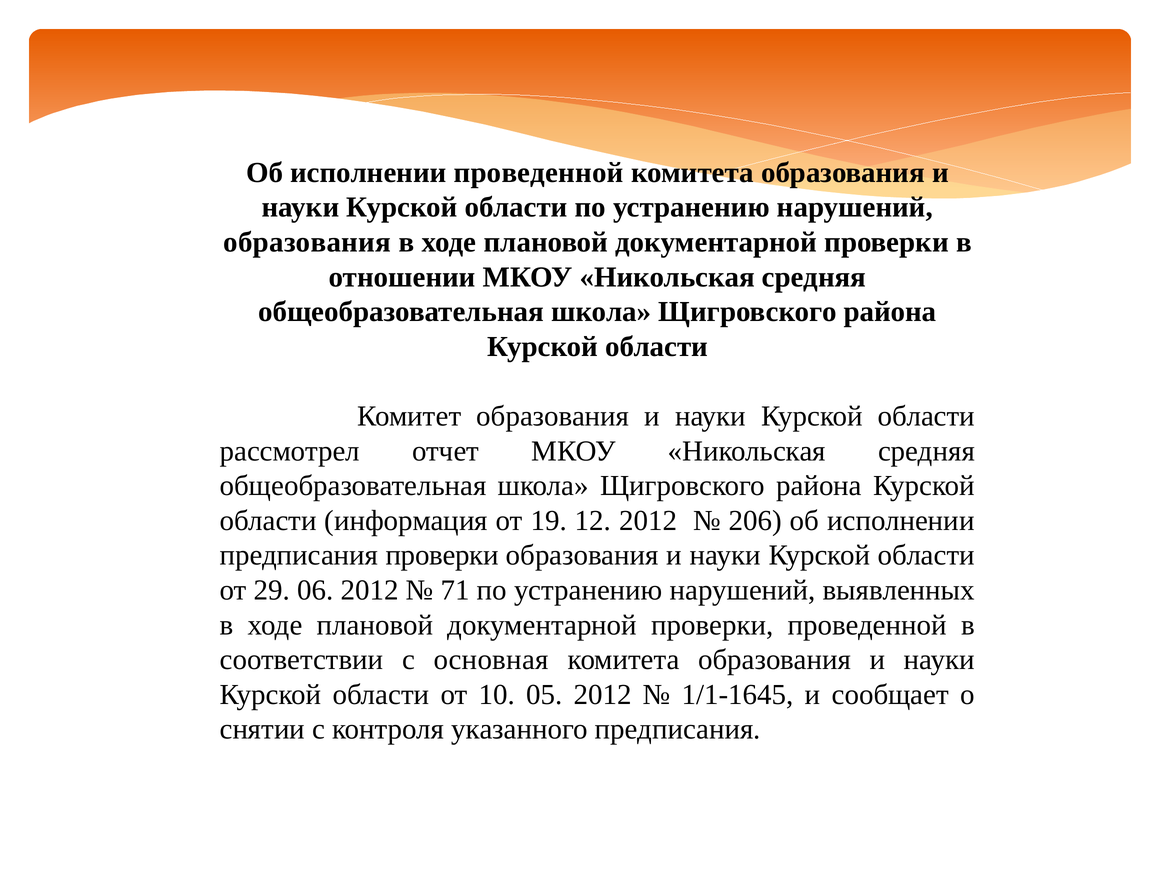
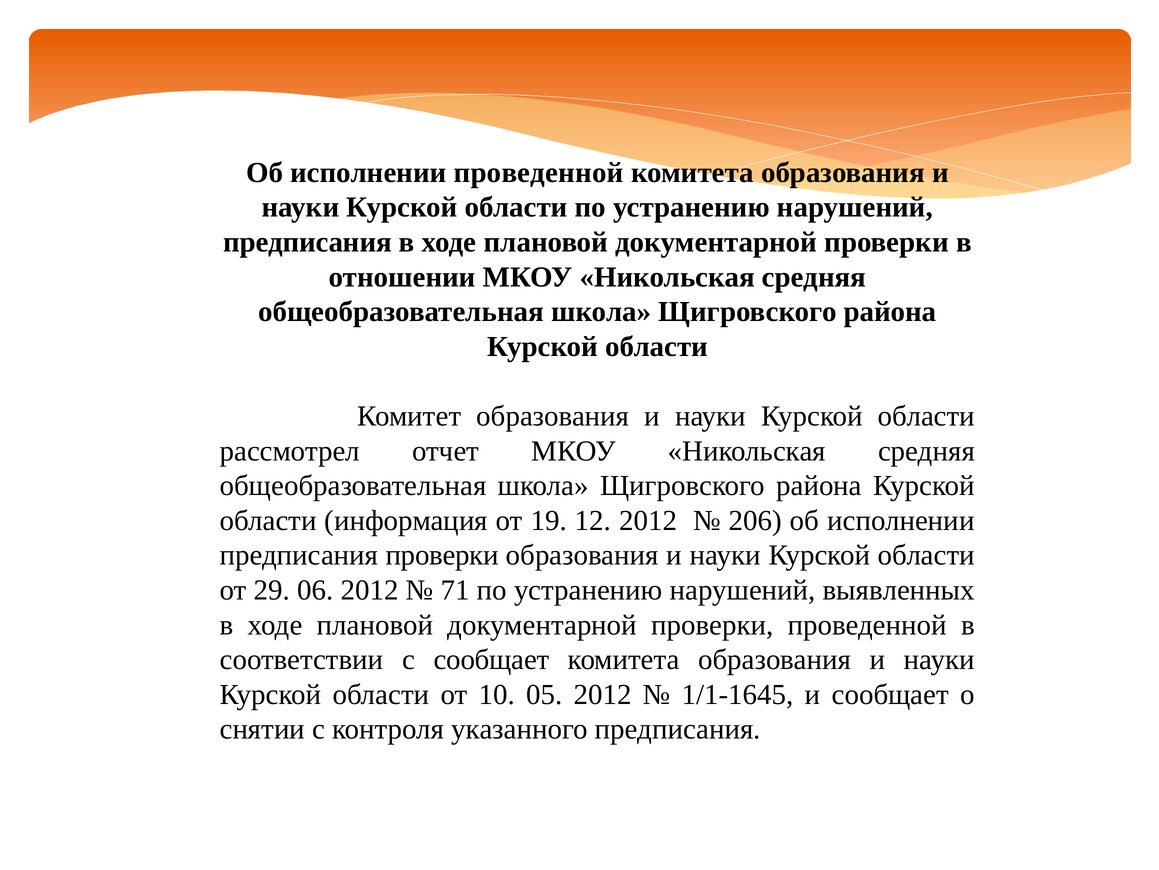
образования: образования -> предписания (307, 242)
с основная: основная -> сообщает (492, 659)
